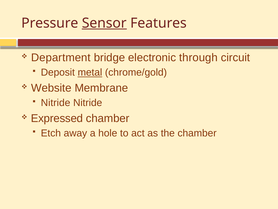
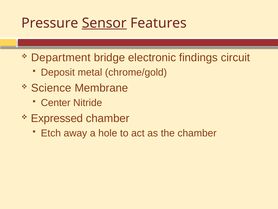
through: through -> findings (198, 58)
metal underline: present -> none (90, 72)
Website: Website -> Science (51, 88)
Nitride: Nitride -> Center (56, 103)
